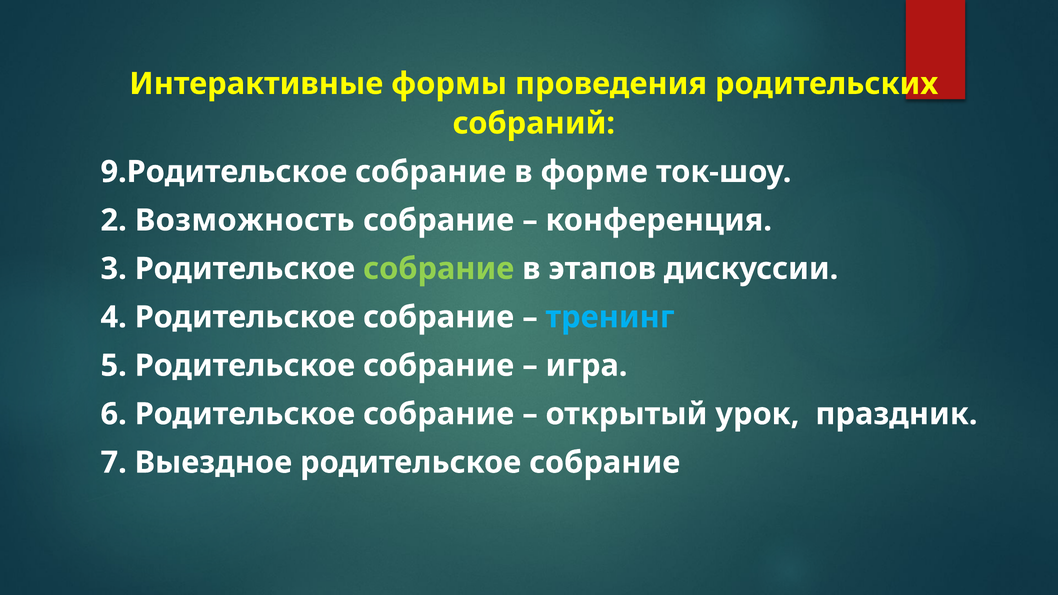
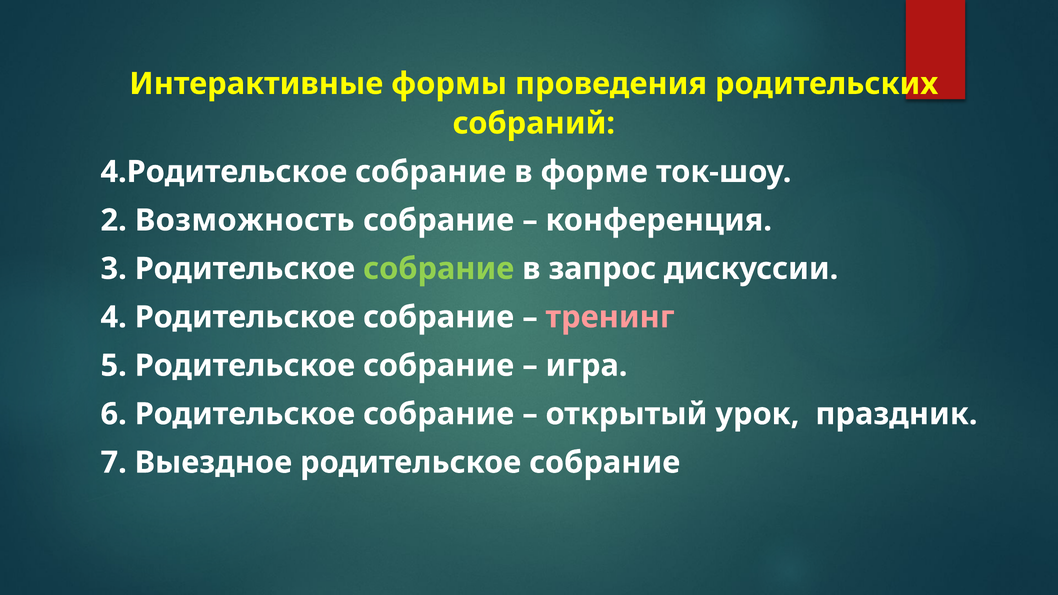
9.Родительское: 9.Родительское -> 4.Родительское (224, 172)
этапов: этапов -> запрос (602, 269)
тренинг colour: light blue -> pink (610, 317)
